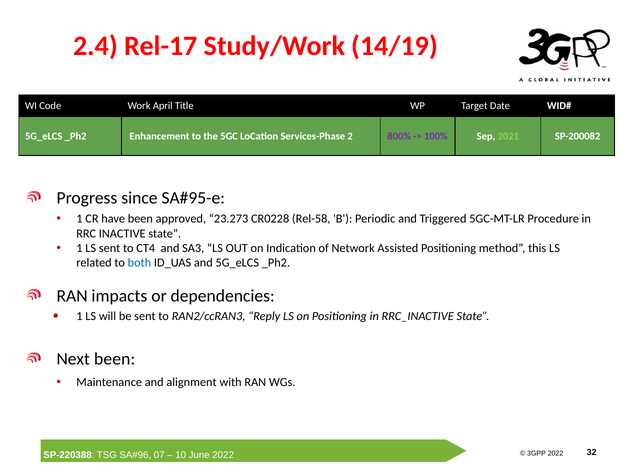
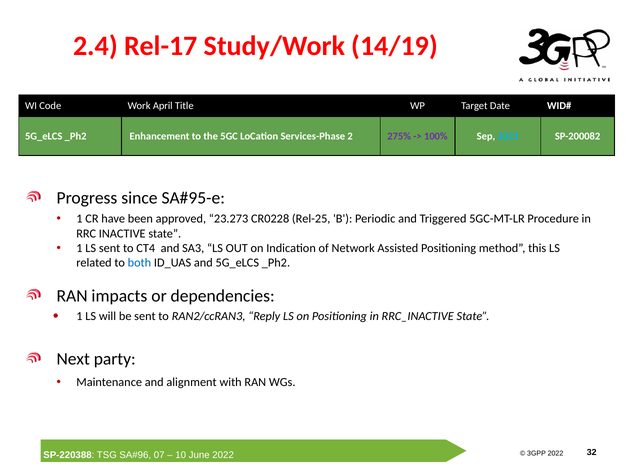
800%: 800% -> 275% (399, 136)
2021 colour: light green -> light blue (508, 136)
Rel-58: Rel-58 -> Rel-25 (311, 219)
Next been: been -> party (115, 359)
